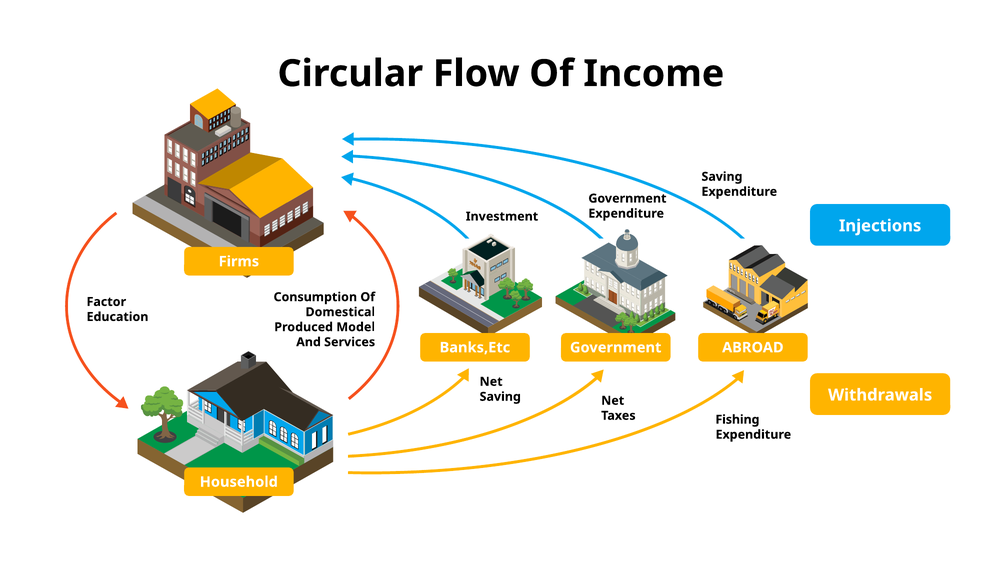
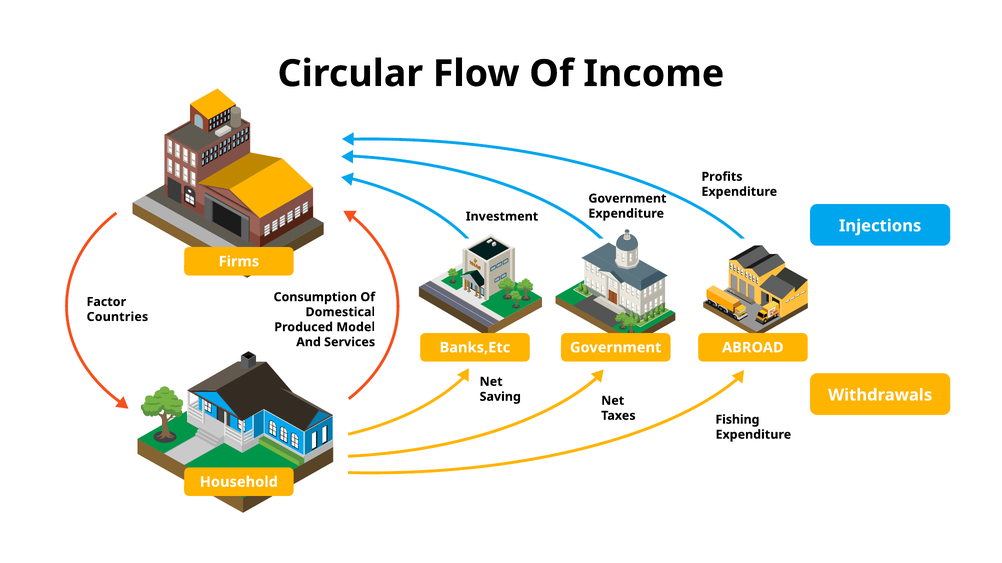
Saving: Saving -> Profits (722, 177)
Education: Education -> Countries (117, 317)
